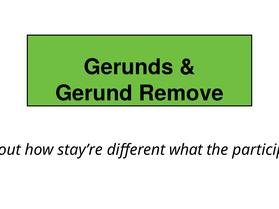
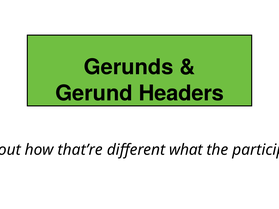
Remove: Remove -> Headers (181, 93)
stay’re: stay’re -> that’re (80, 150)
